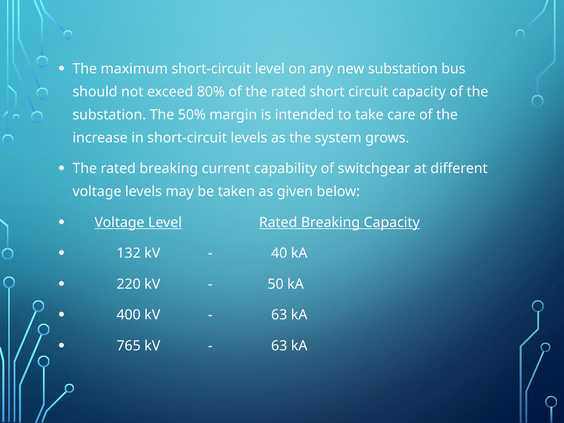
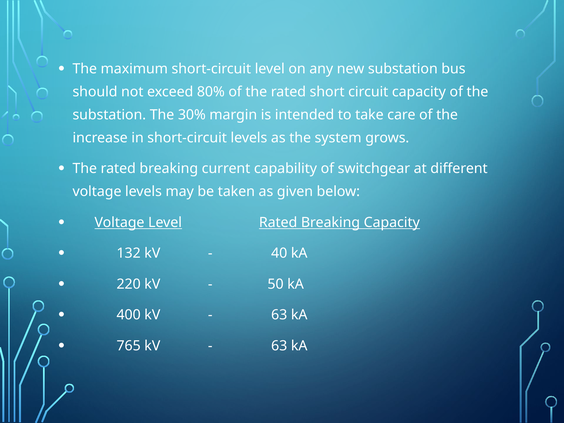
50%: 50% -> 30% (192, 115)
